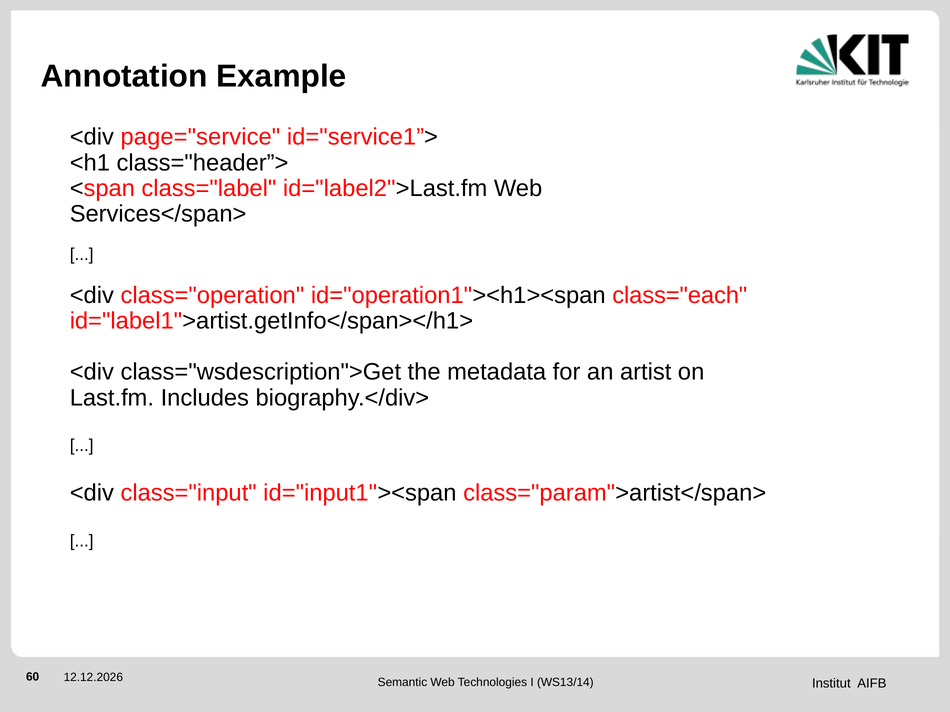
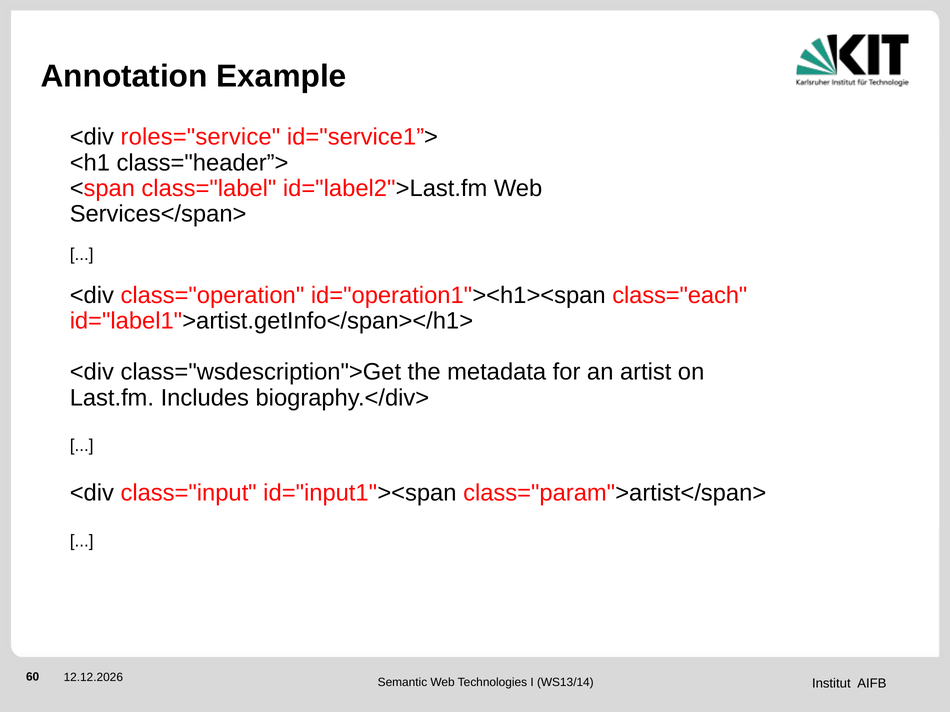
page="service: page="service -> roles="service (200, 137)
